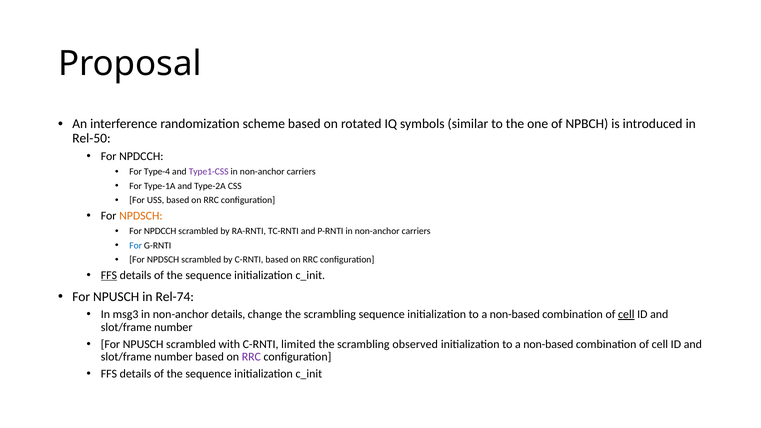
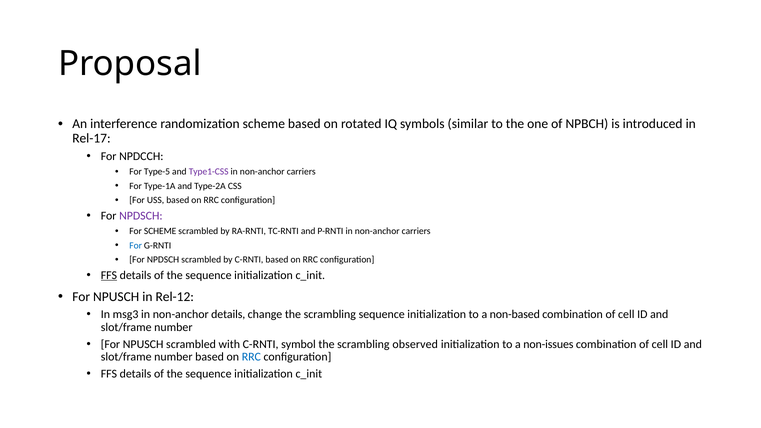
Rel-50: Rel-50 -> Rel-17 (91, 139)
Type-4: Type-4 -> Type-5 (157, 172)
NPDSCH colour: orange -> purple (141, 216)
NPDCCH: NPDCCH -> SCHEME (160, 231)
Rel-74: Rel-74 -> Rel-12 (175, 297)
cell underline: present -> none (626, 314)
limited: limited -> symbol (298, 344)
non-based: non-based -> non-issues (548, 344)
RRC colour: purple -> blue (251, 357)
